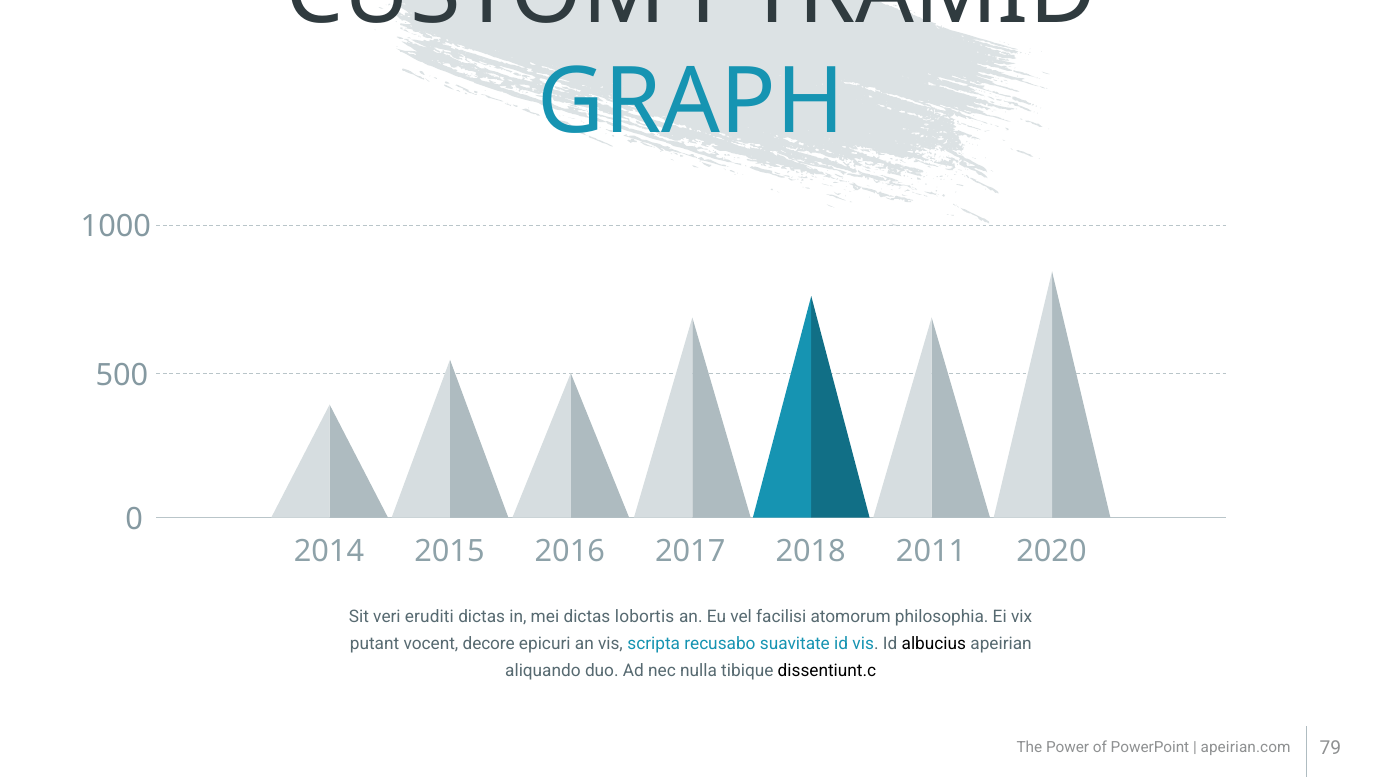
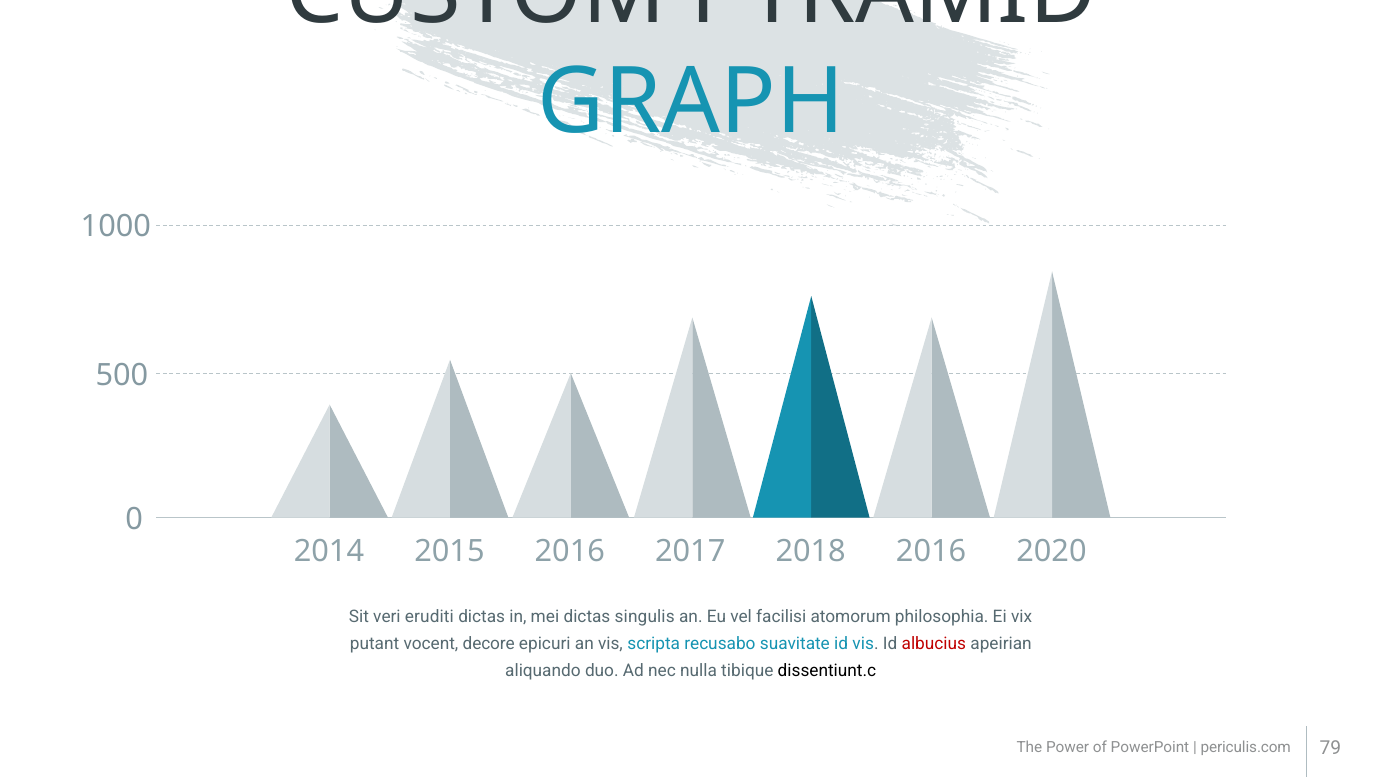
2018 2011: 2011 -> 2016 (931, 552)
lobortis: lobortis -> singulis (645, 617)
albucius colour: black -> red (934, 644)
apeirian.com: apeirian.com -> periculis.com (1246, 748)
